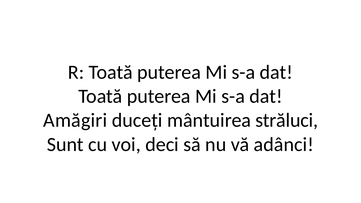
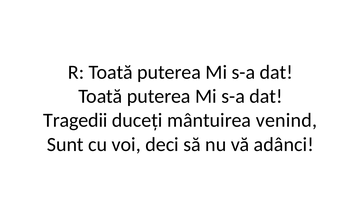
Amăgiri: Amăgiri -> Tragedii (75, 120)
străluci: străluci -> venind (286, 120)
